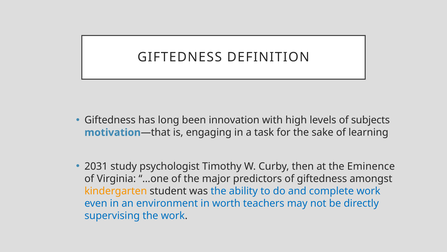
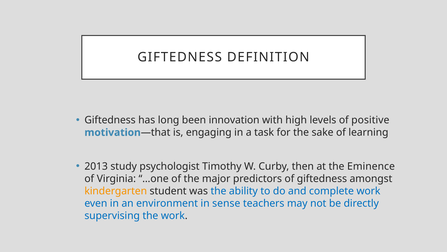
subjects: subjects -> positive (370, 120)
2031: 2031 -> 2013 (96, 166)
worth: worth -> sense (226, 203)
